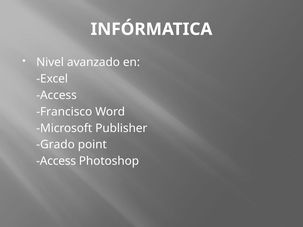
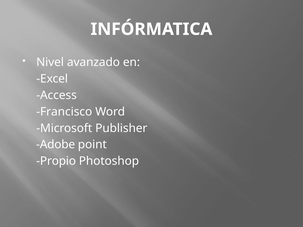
Grado: Grado -> Adobe (56, 145)
Access: Access -> Propio (56, 161)
